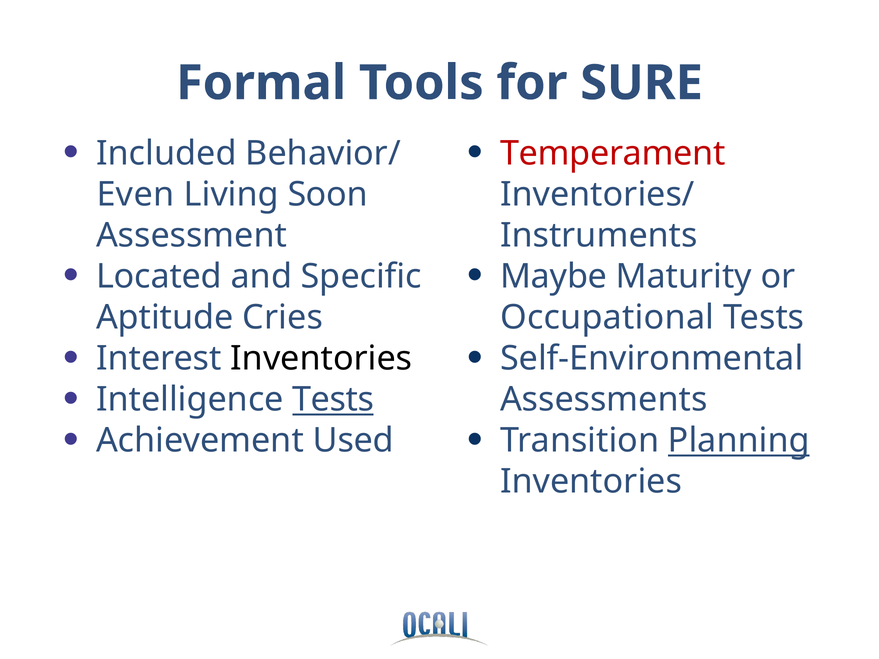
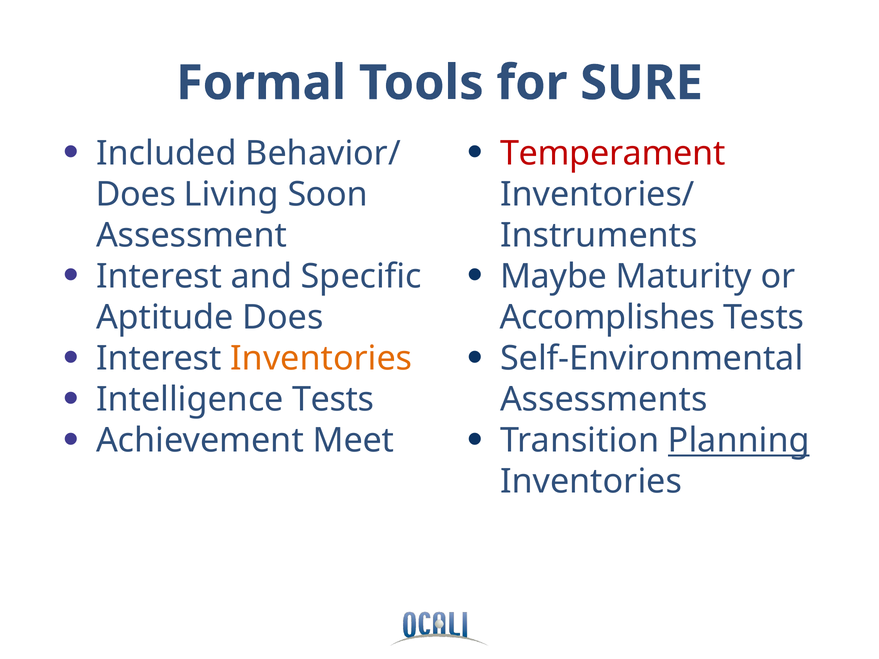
Even: Even -> Does (136, 195)
Located: Located -> Interest (159, 277)
Aptitude Cries: Cries -> Does (283, 318)
Occupational: Occupational -> Accomplishes (608, 318)
Inventories colour: black -> orange (321, 359)
Tests underline: present -> none (333, 400)
Used: Used -> Meet (353, 441)
